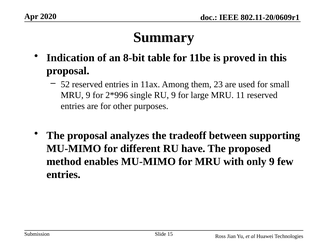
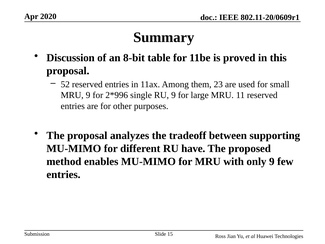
Indication: Indication -> Discussion (71, 58)
